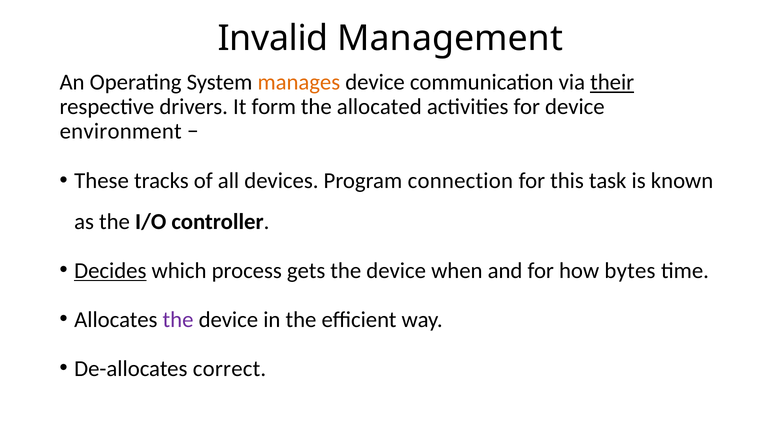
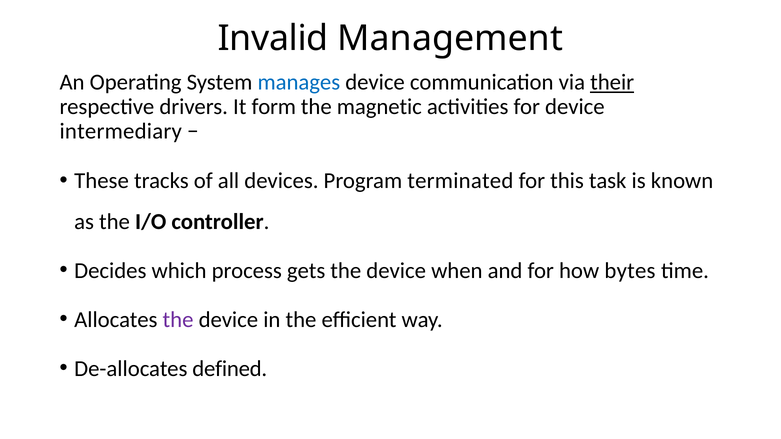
manages colour: orange -> blue (299, 82)
allocated: allocated -> magnetic (379, 107)
environment: environment -> intermediary (121, 131)
connection: connection -> terminated (460, 181)
Decides underline: present -> none (110, 271)
correct: correct -> defined (230, 369)
